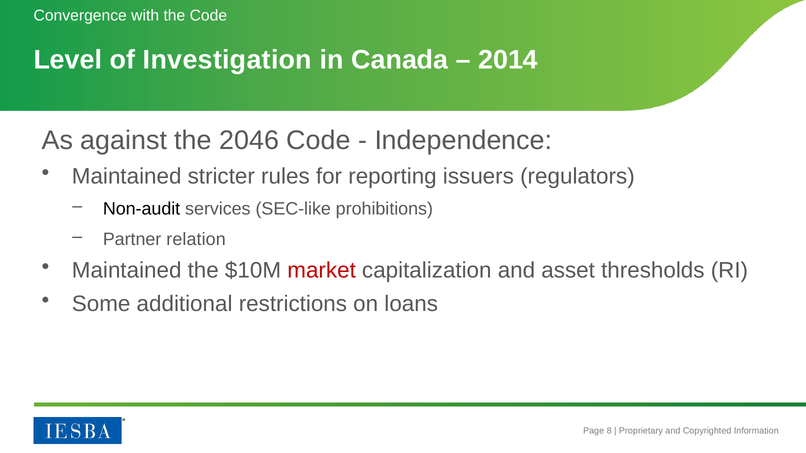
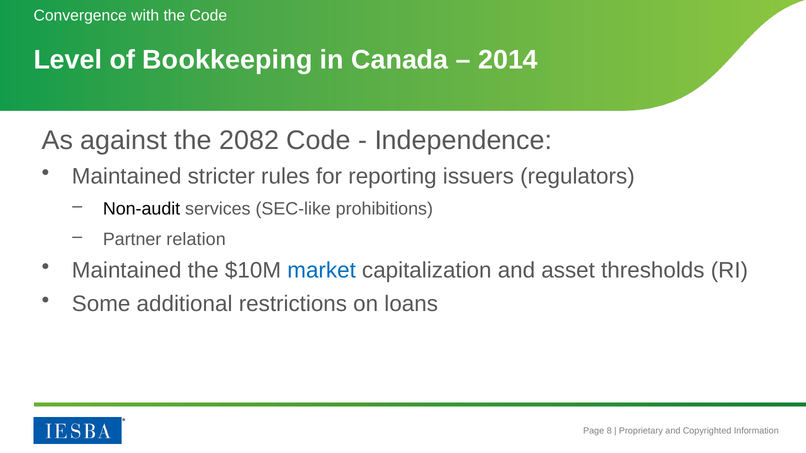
Investigation: Investigation -> Bookkeeping (227, 60)
2046: 2046 -> 2082 (249, 141)
market colour: red -> blue (322, 271)
